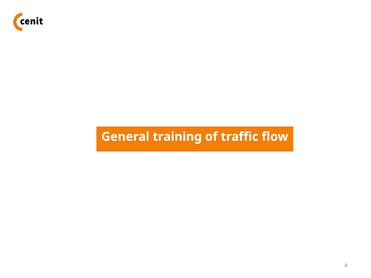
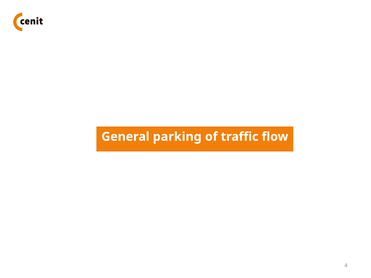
training: training -> parking (177, 137)
